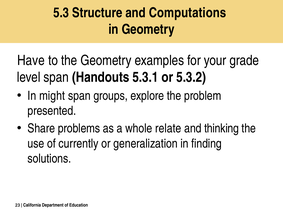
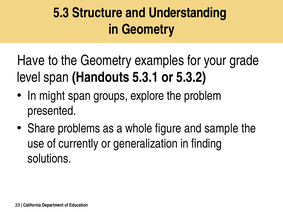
Computations: Computations -> Understanding (188, 13)
relate: relate -> figure (168, 129)
thinking: thinking -> sample (221, 129)
